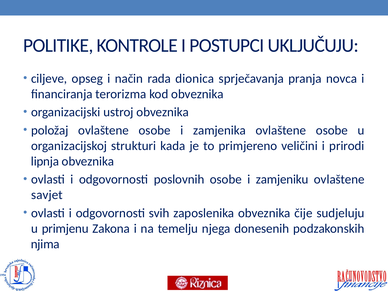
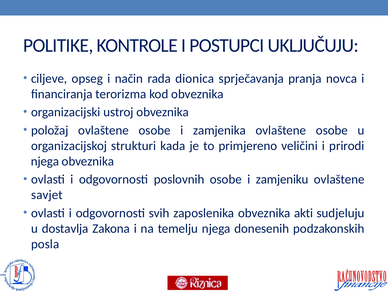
lipnja: lipnja -> njega (45, 161)
čije: čije -> akti (304, 213)
primjenu: primjenu -> dostavlja (65, 229)
njima: njima -> posla (45, 244)
